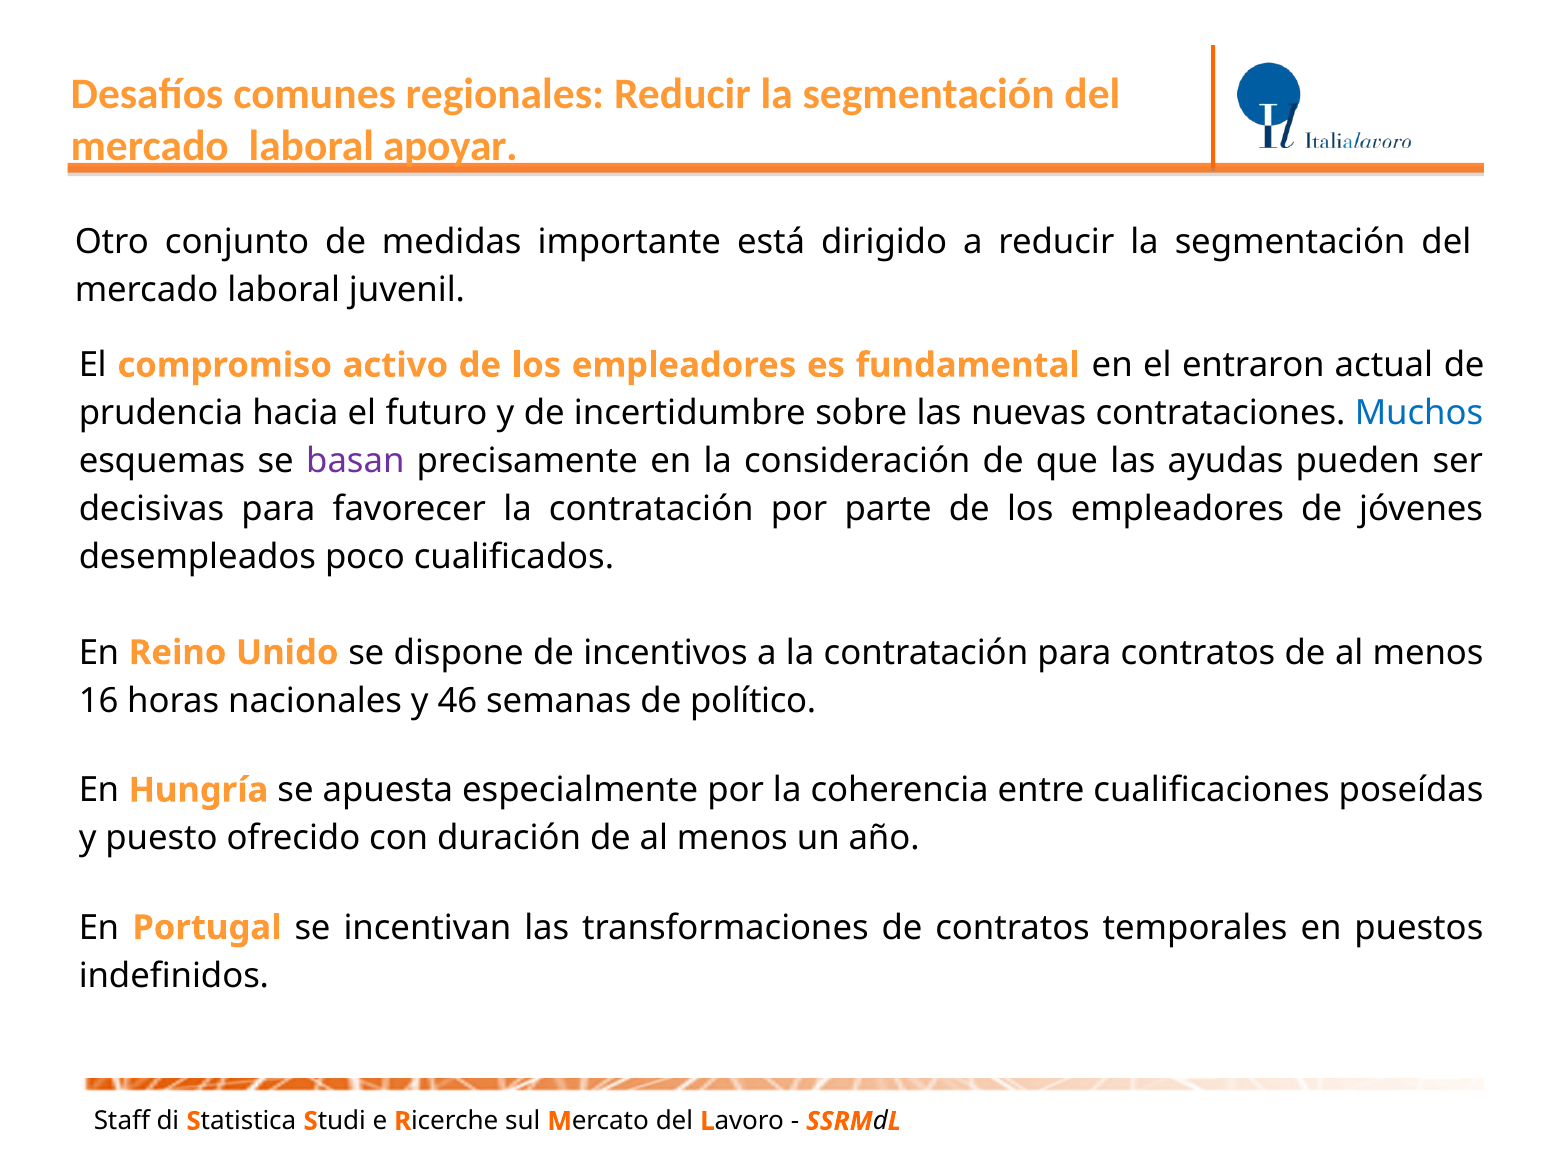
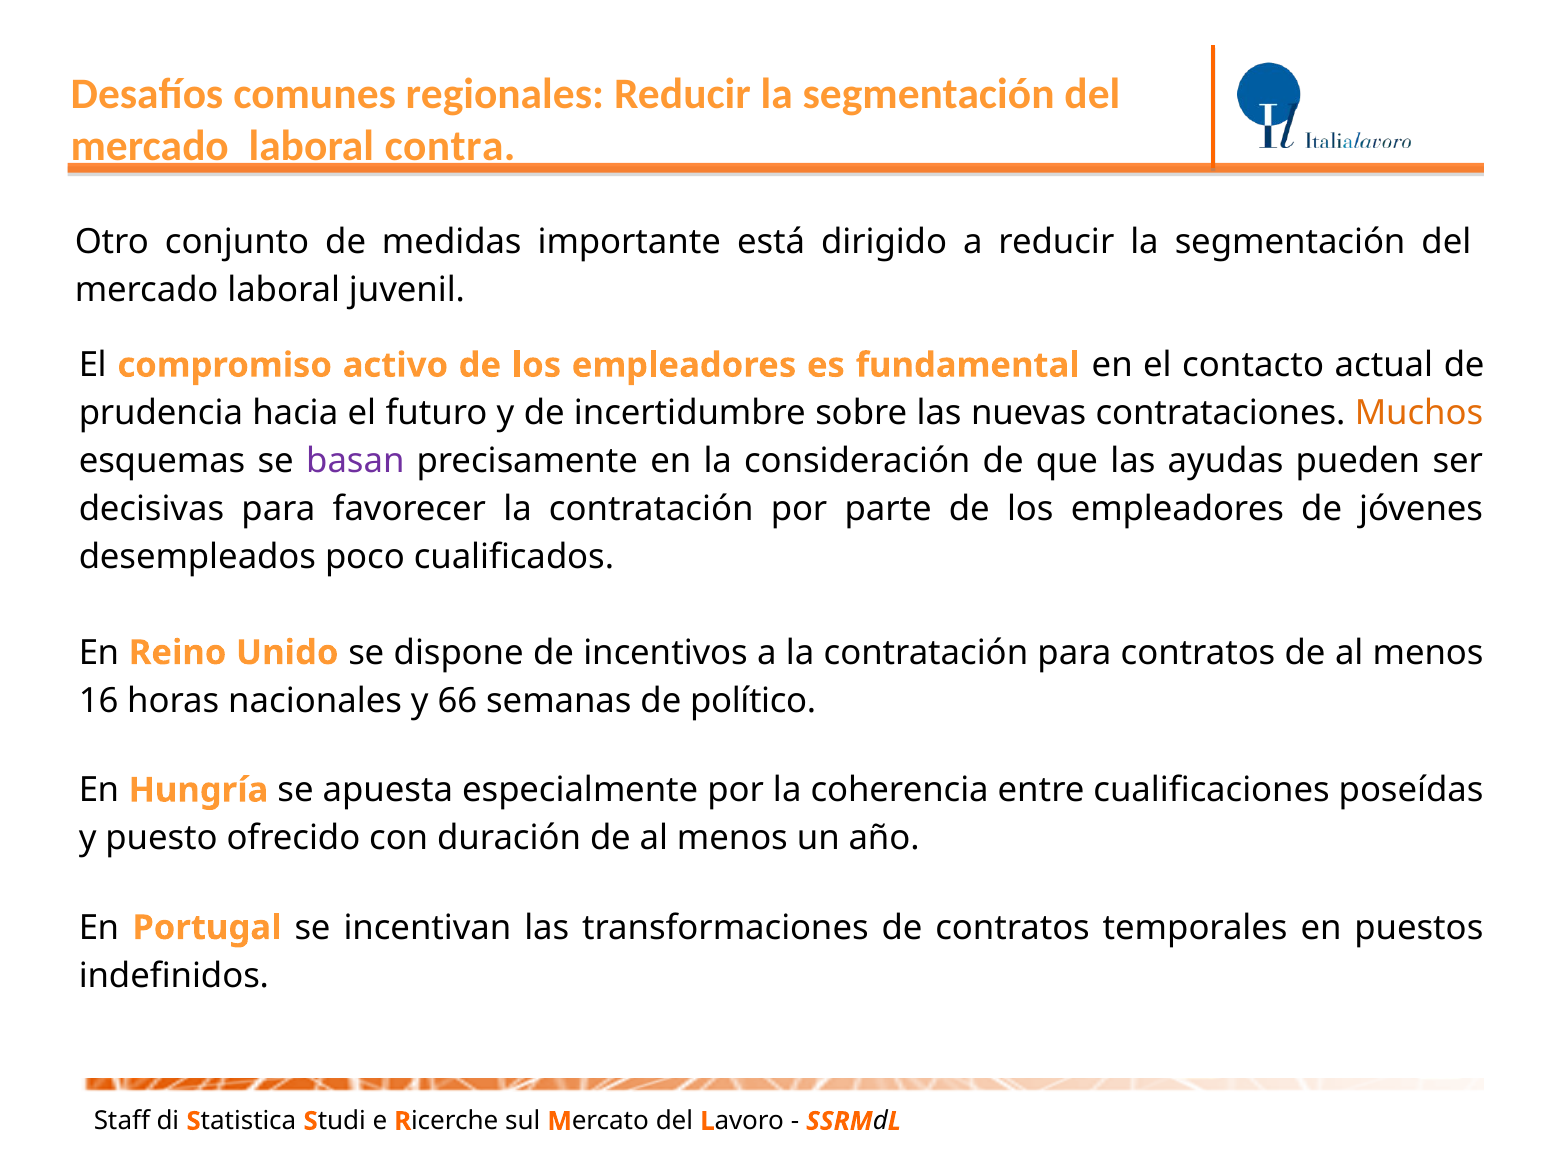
apoyar: apoyar -> contra (450, 146)
entraron: entraron -> contacto (1253, 365)
Muchos colour: blue -> orange (1419, 413)
46: 46 -> 66 (458, 701)
